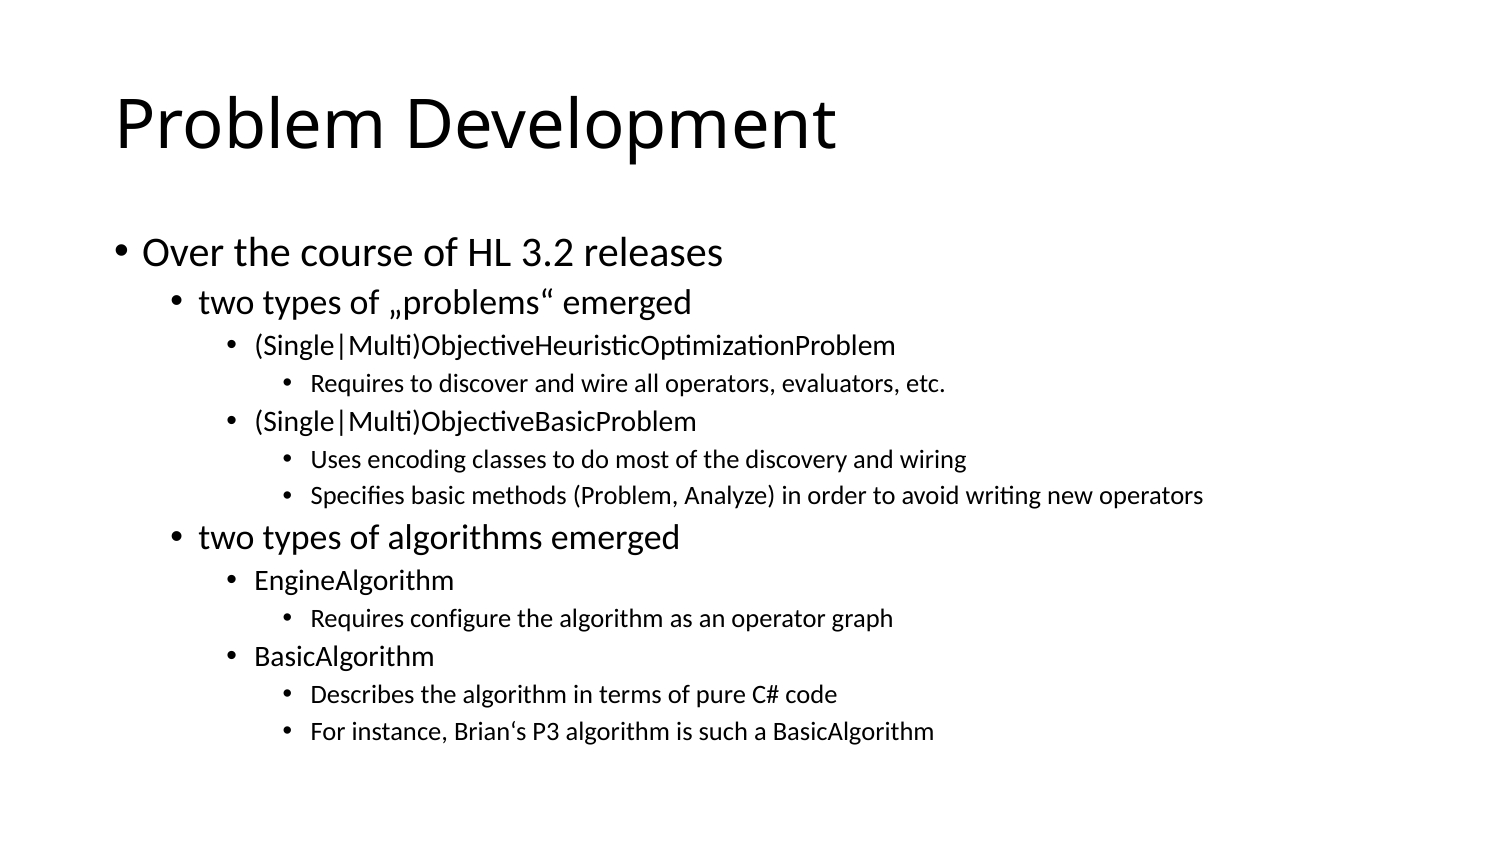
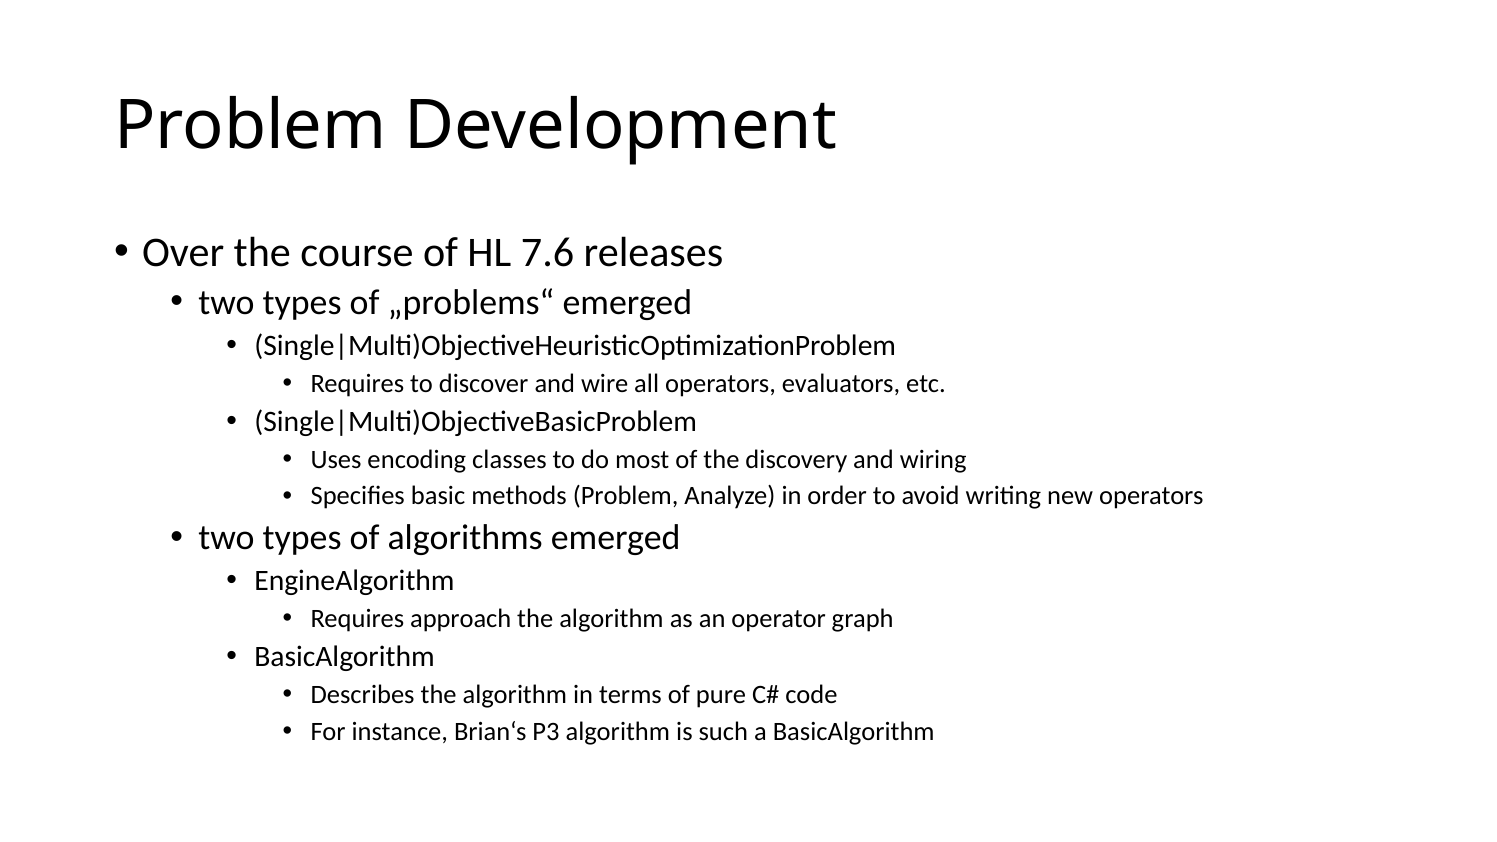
3.2: 3.2 -> 7.6 (548, 252)
configure: configure -> approach (461, 619)
